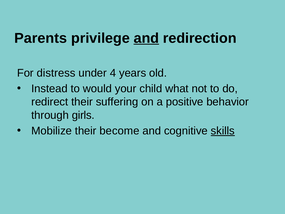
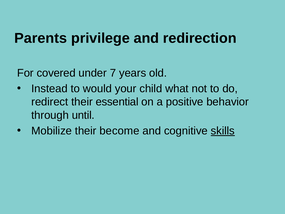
and underline: present -> none (146, 38)
distress: distress -> covered (56, 73)
4: 4 -> 7 (113, 73)
suffering: suffering -> essential (117, 102)
girls: girls -> until (83, 115)
